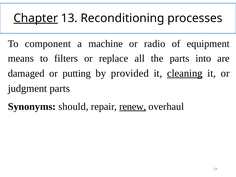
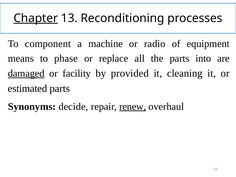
filters: filters -> phase (66, 58)
damaged underline: none -> present (26, 73)
putting: putting -> facility (77, 73)
cleaning underline: present -> none (185, 73)
judgment: judgment -> estimated (27, 88)
should: should -> decide (73, 107)
